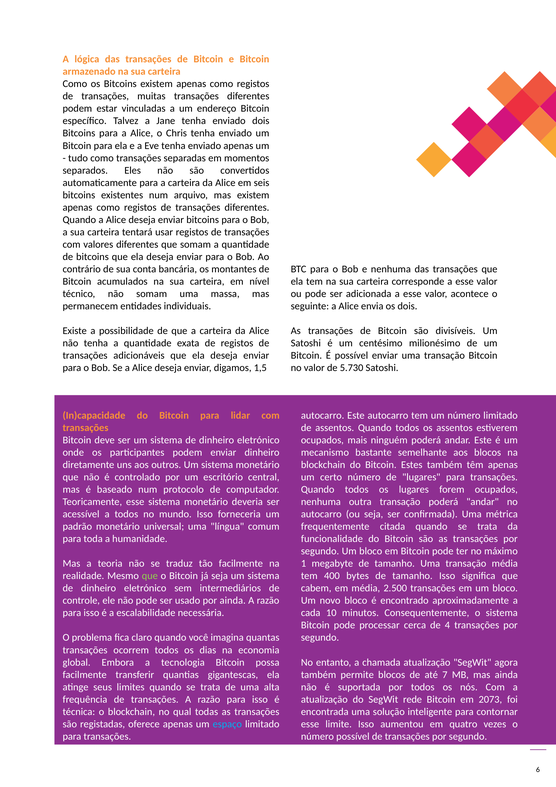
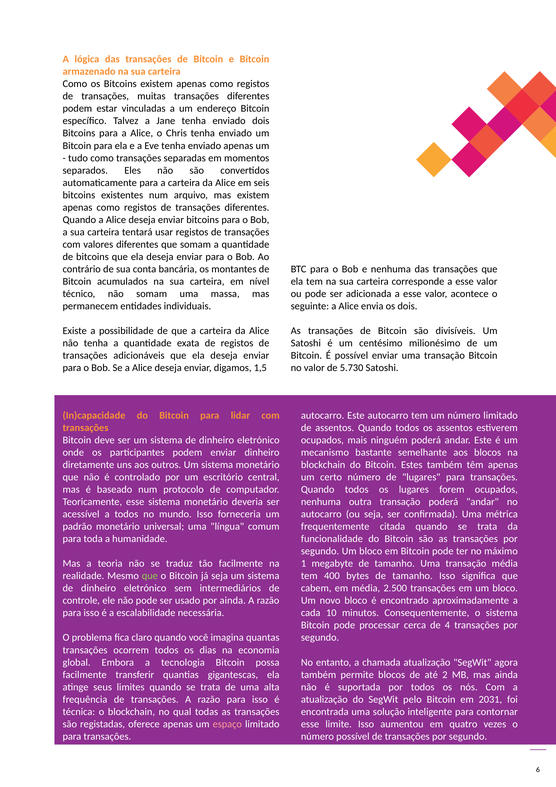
7: 7 -> 2 (445, 674)
rede: rede -> pelo (412, 699)
2073: 2073 -> 2031 (490, 699)
espaço colour: light blue -> pink (227, 723)
